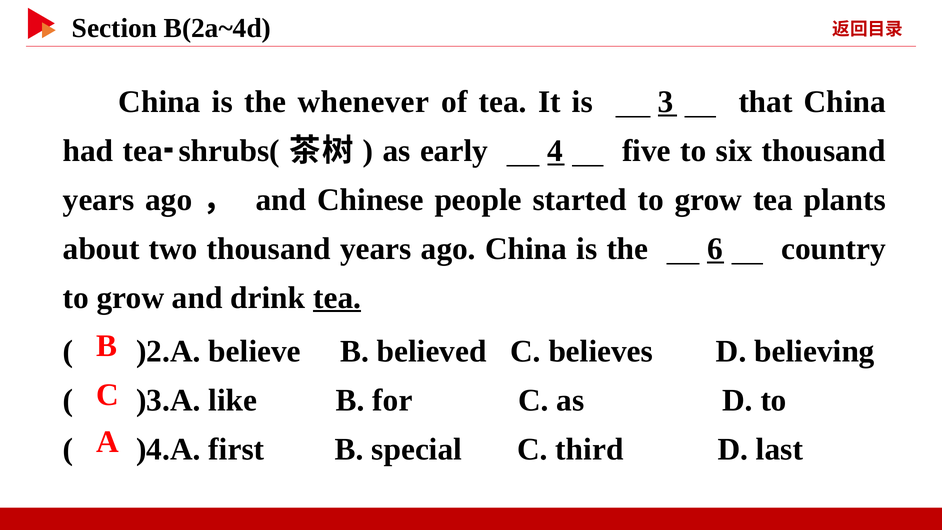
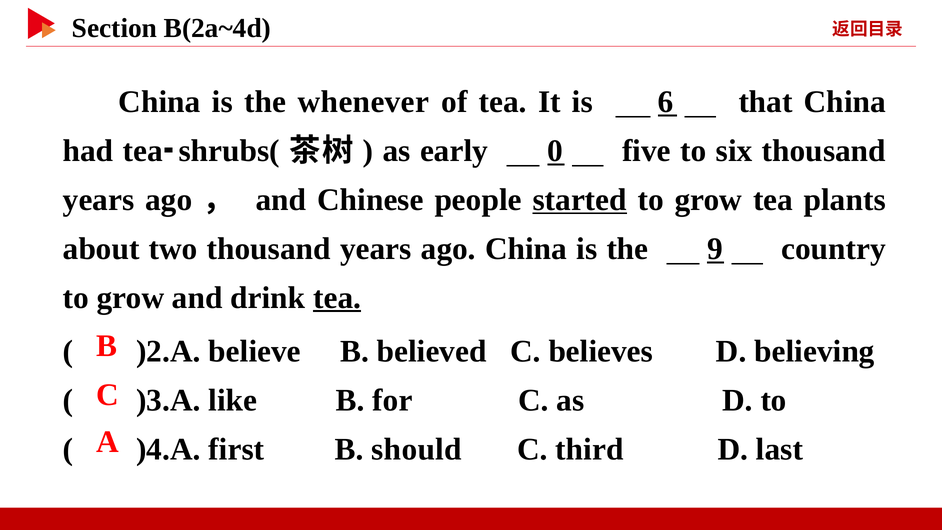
3: 3 -> 6 (666, 102)
4: 4 -> 0 (555, 151)
started underline: none -> present (580, 200)
6: 6 -> 9 (715, 249)
special: special -> should (417, 449)
